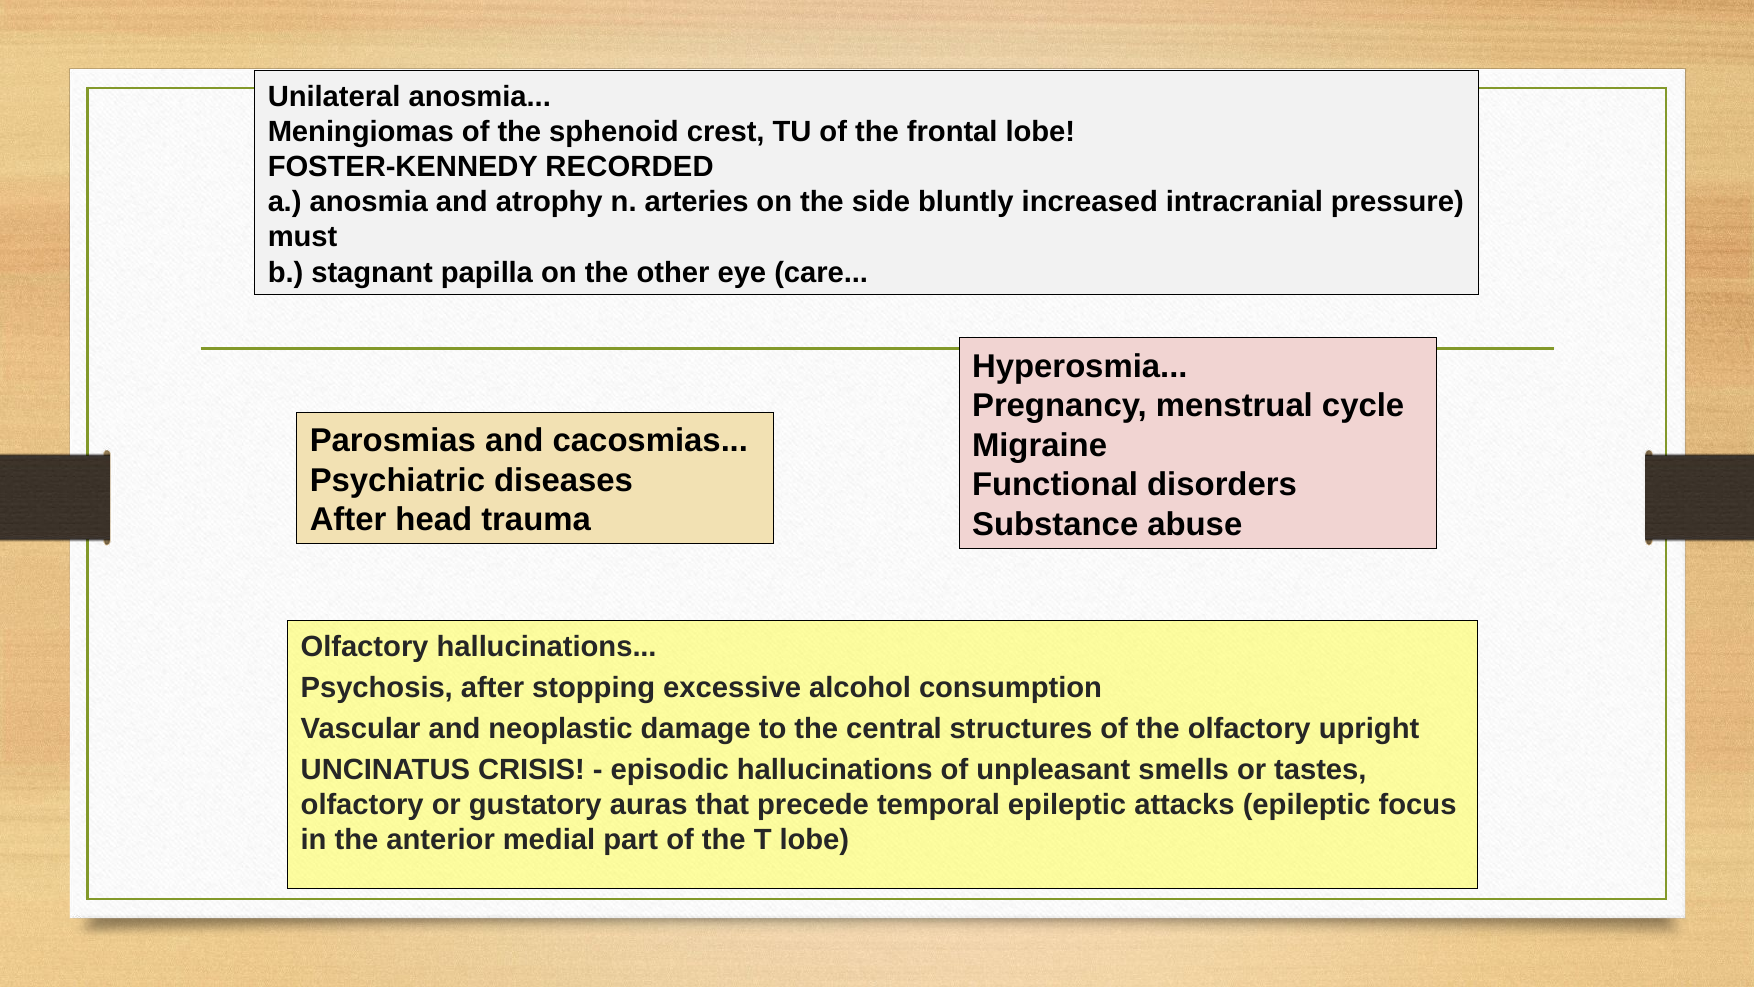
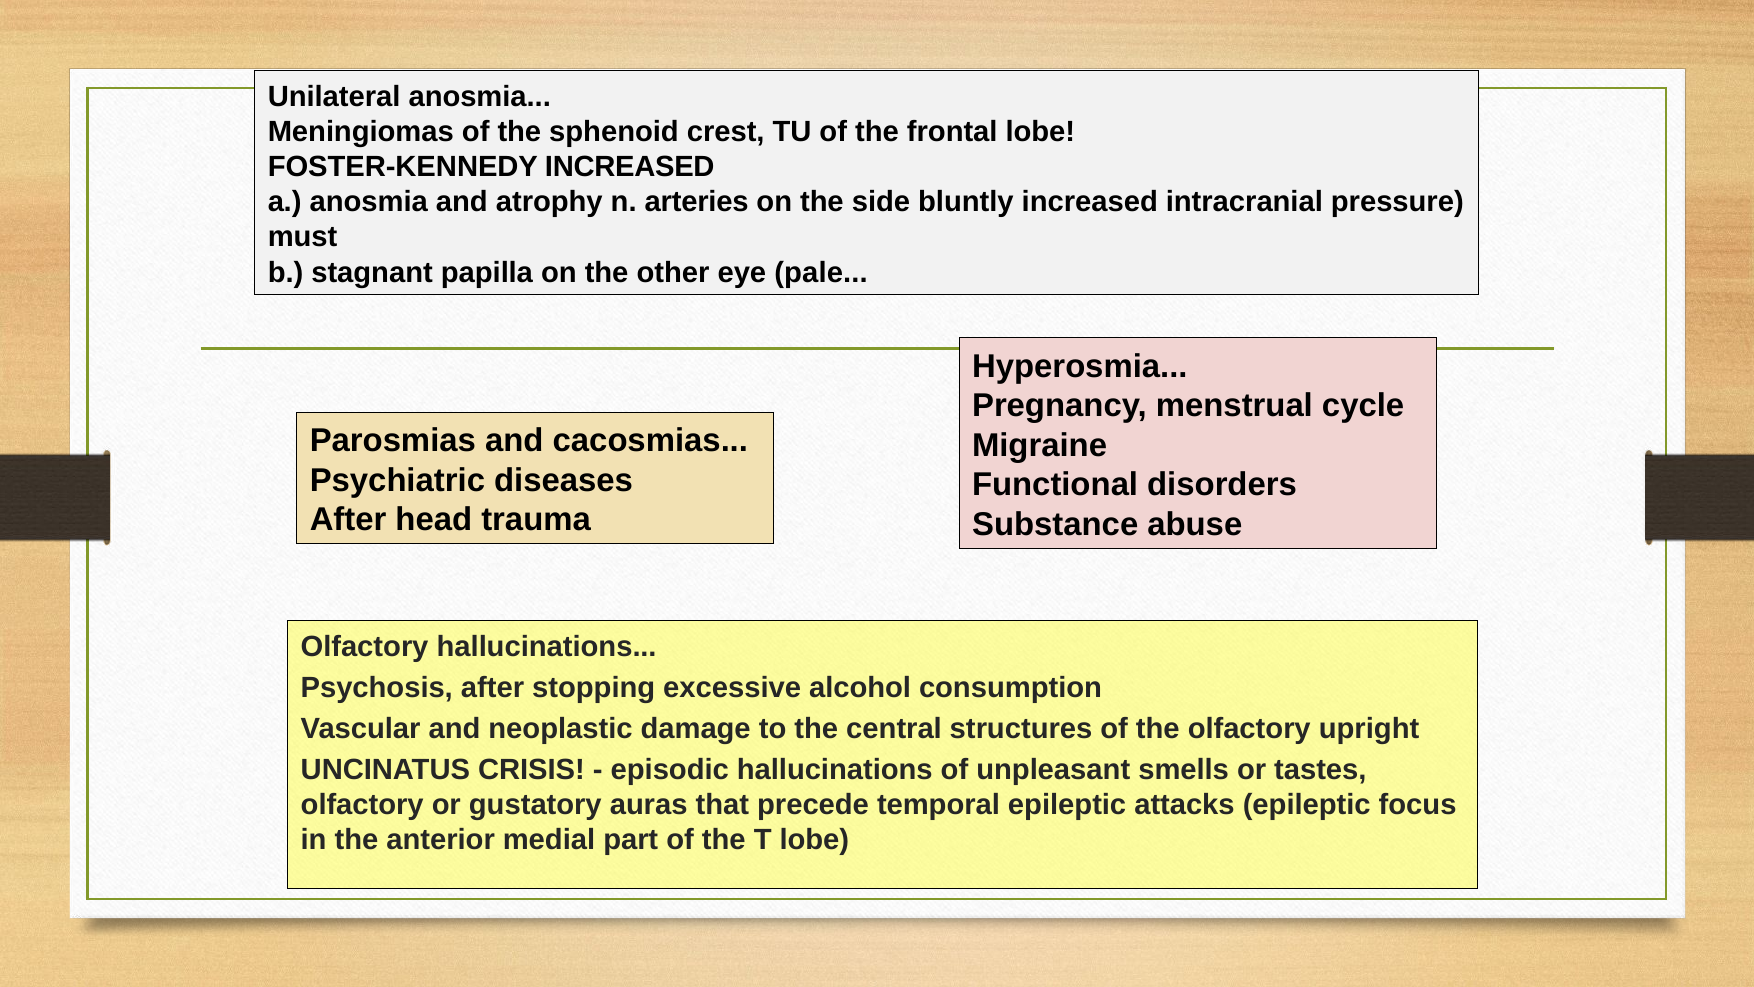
FOSTER-KENNEDY RECORDED: RECORDED -> INCREASED (630, 167)
care: care -> pale (821, 272)
